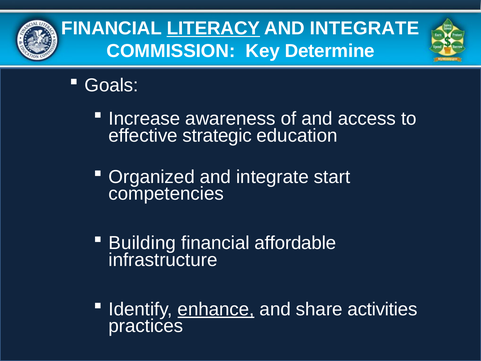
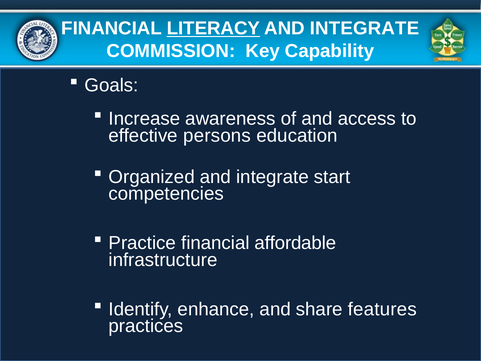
Determine: Determine -> Capability (330, 51)
strategic: strategic -> persons (217, 135)
Building: Building -> Practice (142, 243)
enhance underline: present -> none (216, 309)
activities: activities -> features (382, 309)
